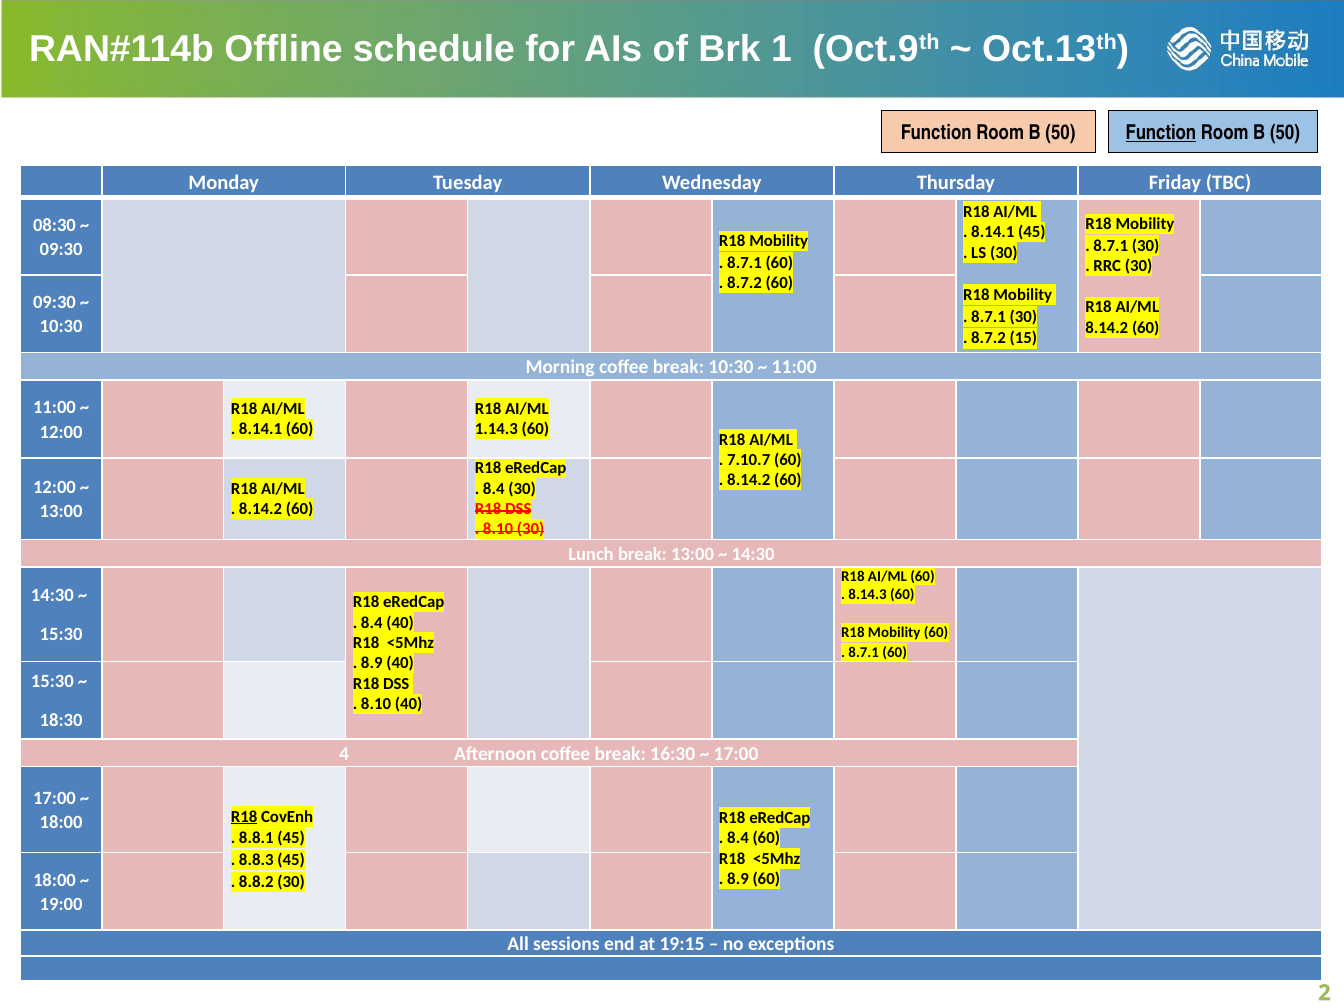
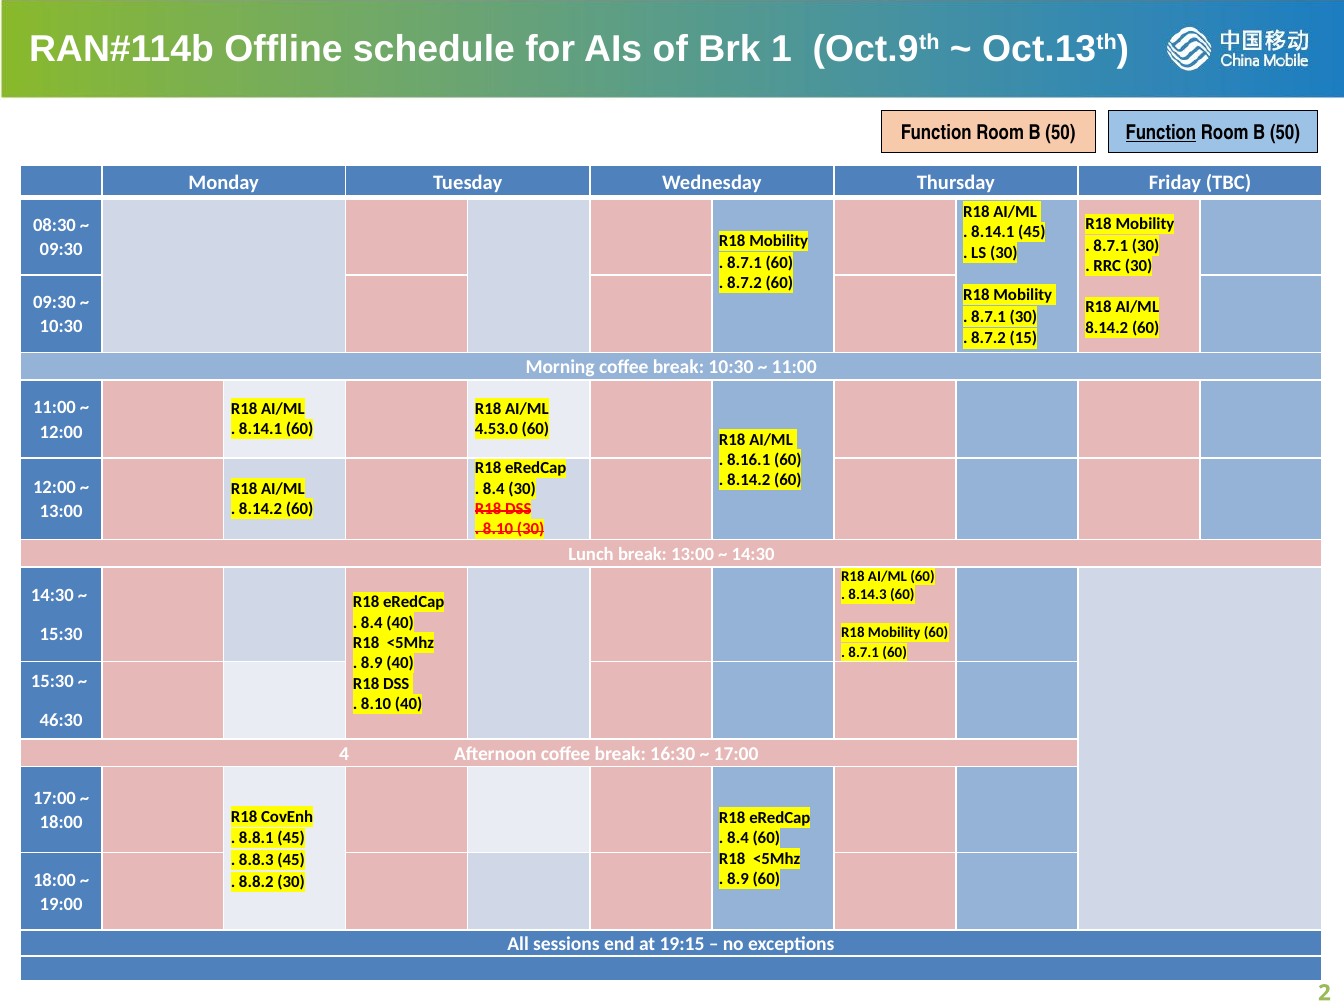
1.14.3: 1.14.3 -> 4.53.0 (496, 429)
7.10.7: 7.10.7 -> 8.16.1 (749, 460)
18:30: 18:30 -> 46:30 (61, 721)
R18 underline: present -> none (244, 816)
